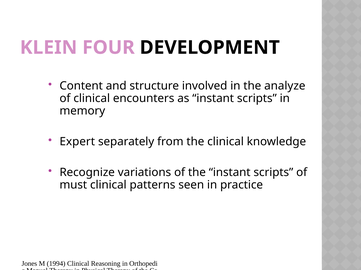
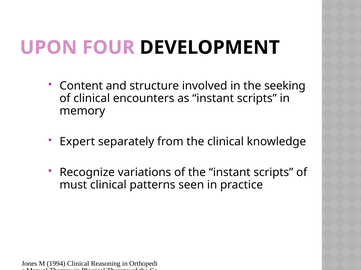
KLEIN: KLEIN -> UPON (48, 48)
analyze: analyze -> seeking (285, 86)
